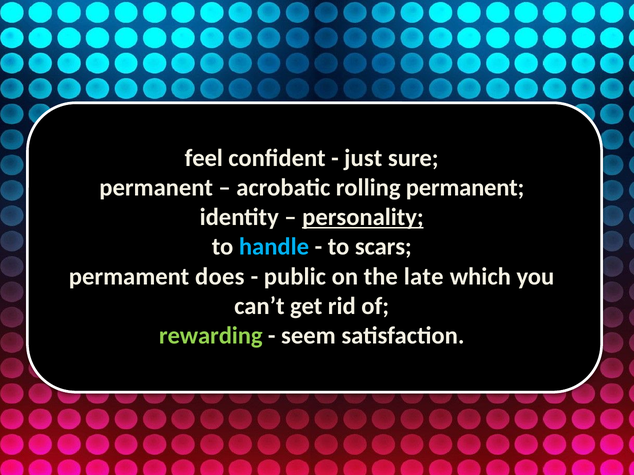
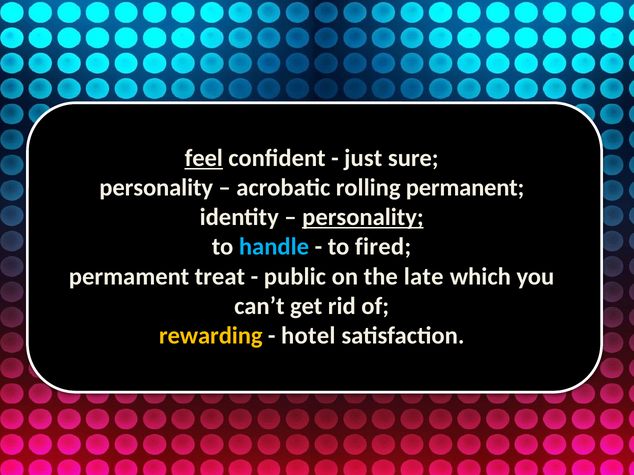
feel underline: none -> present (204, 158)
permanent: permanent -> personality (156, 188)
scars: scars -> fired (383, 247)
does: does -> treat (220, 277)
rewarding colour: light green -> yellow (211, 336)
seem: seem -> hotel (308, 336)
